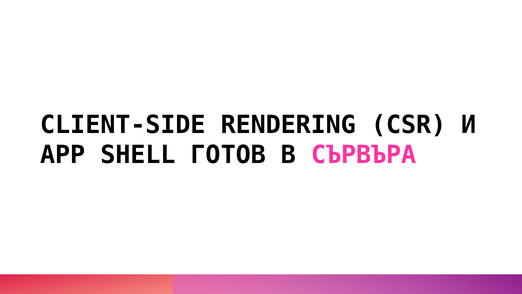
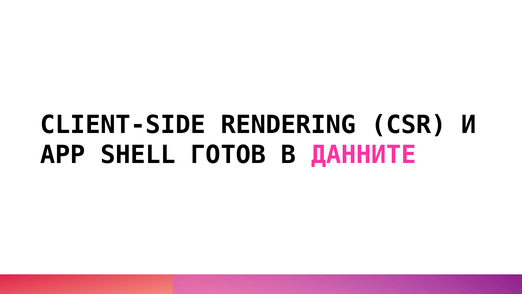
СЪРВЪРА: СЪРВЪРА -> ДАННИТЕ (364, 155)
